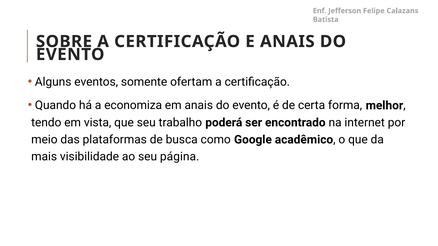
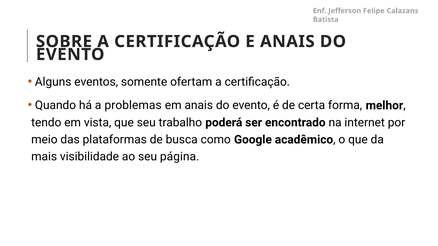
economiza: economiza -> problemas (133, 106)
